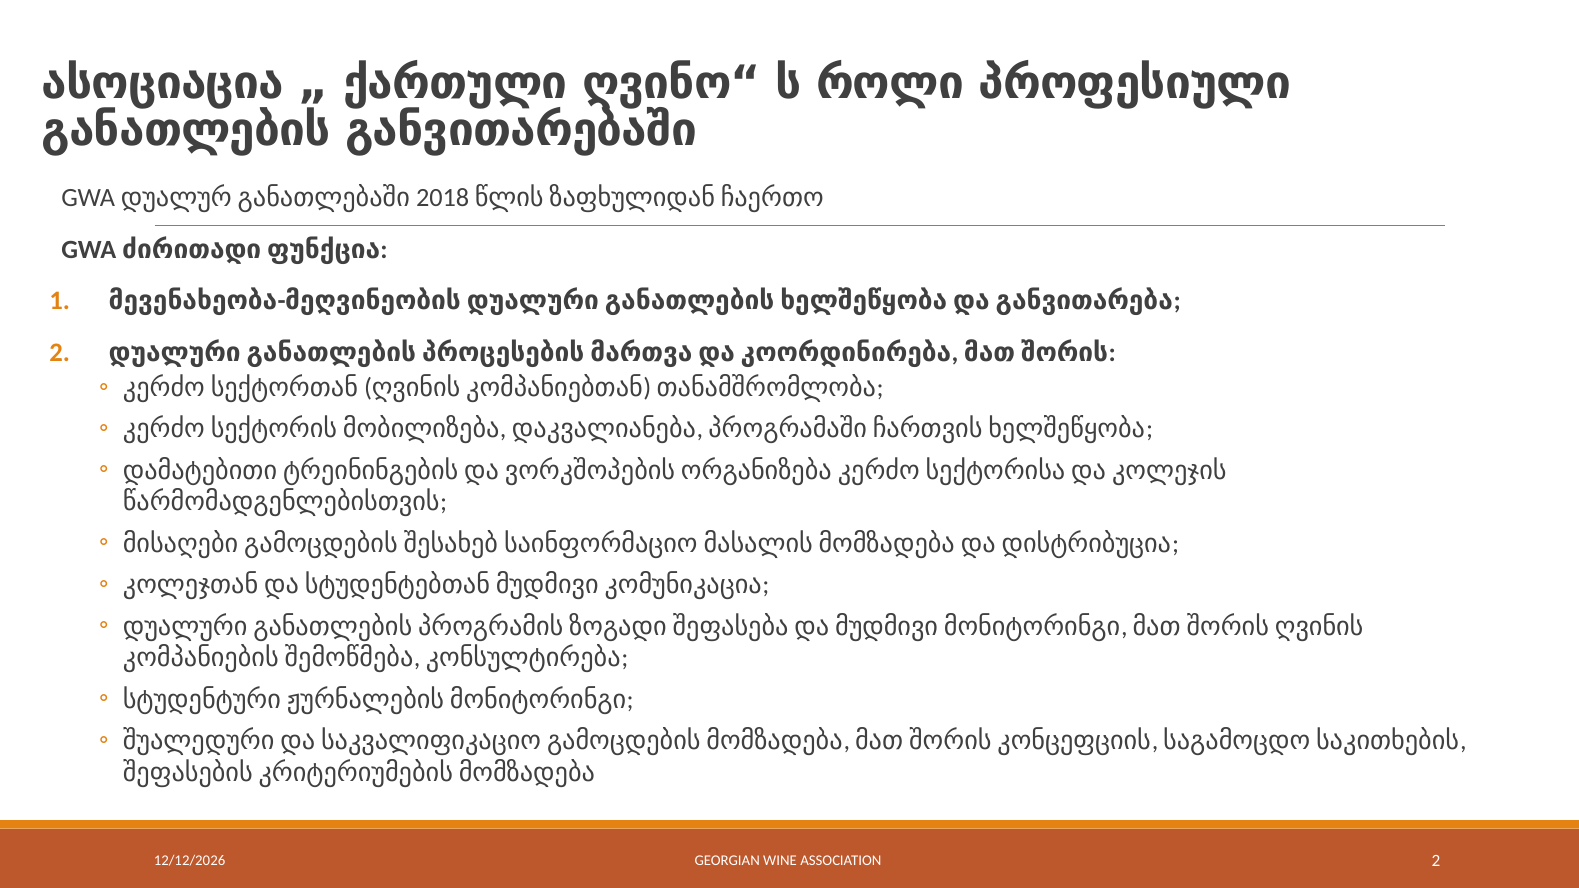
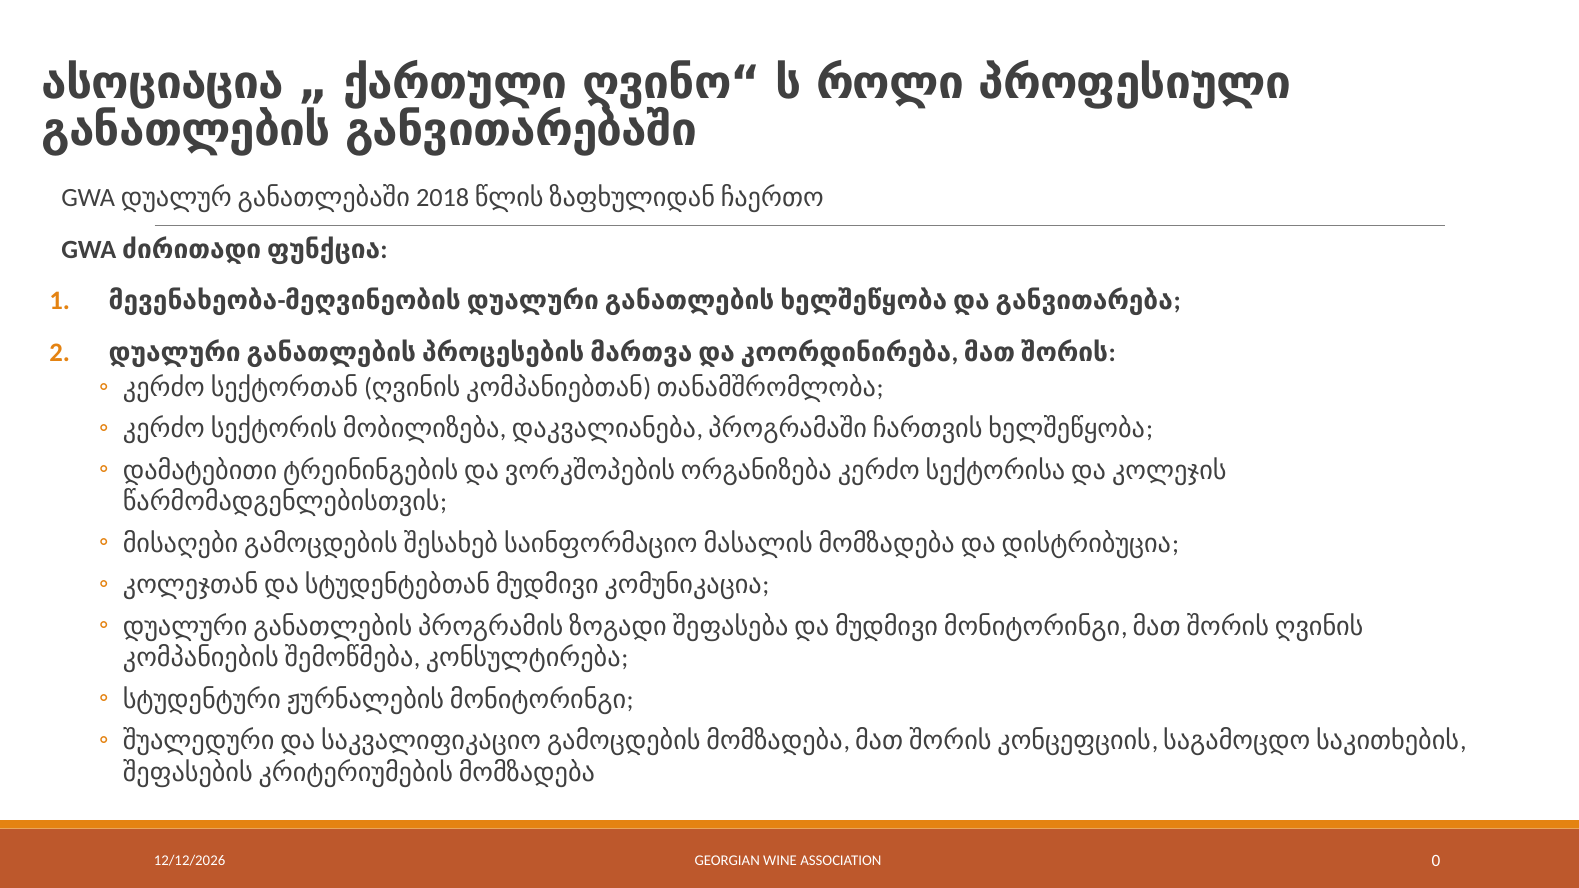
ASSOCIATION 2: 2 -> 0 (1436, 861)
